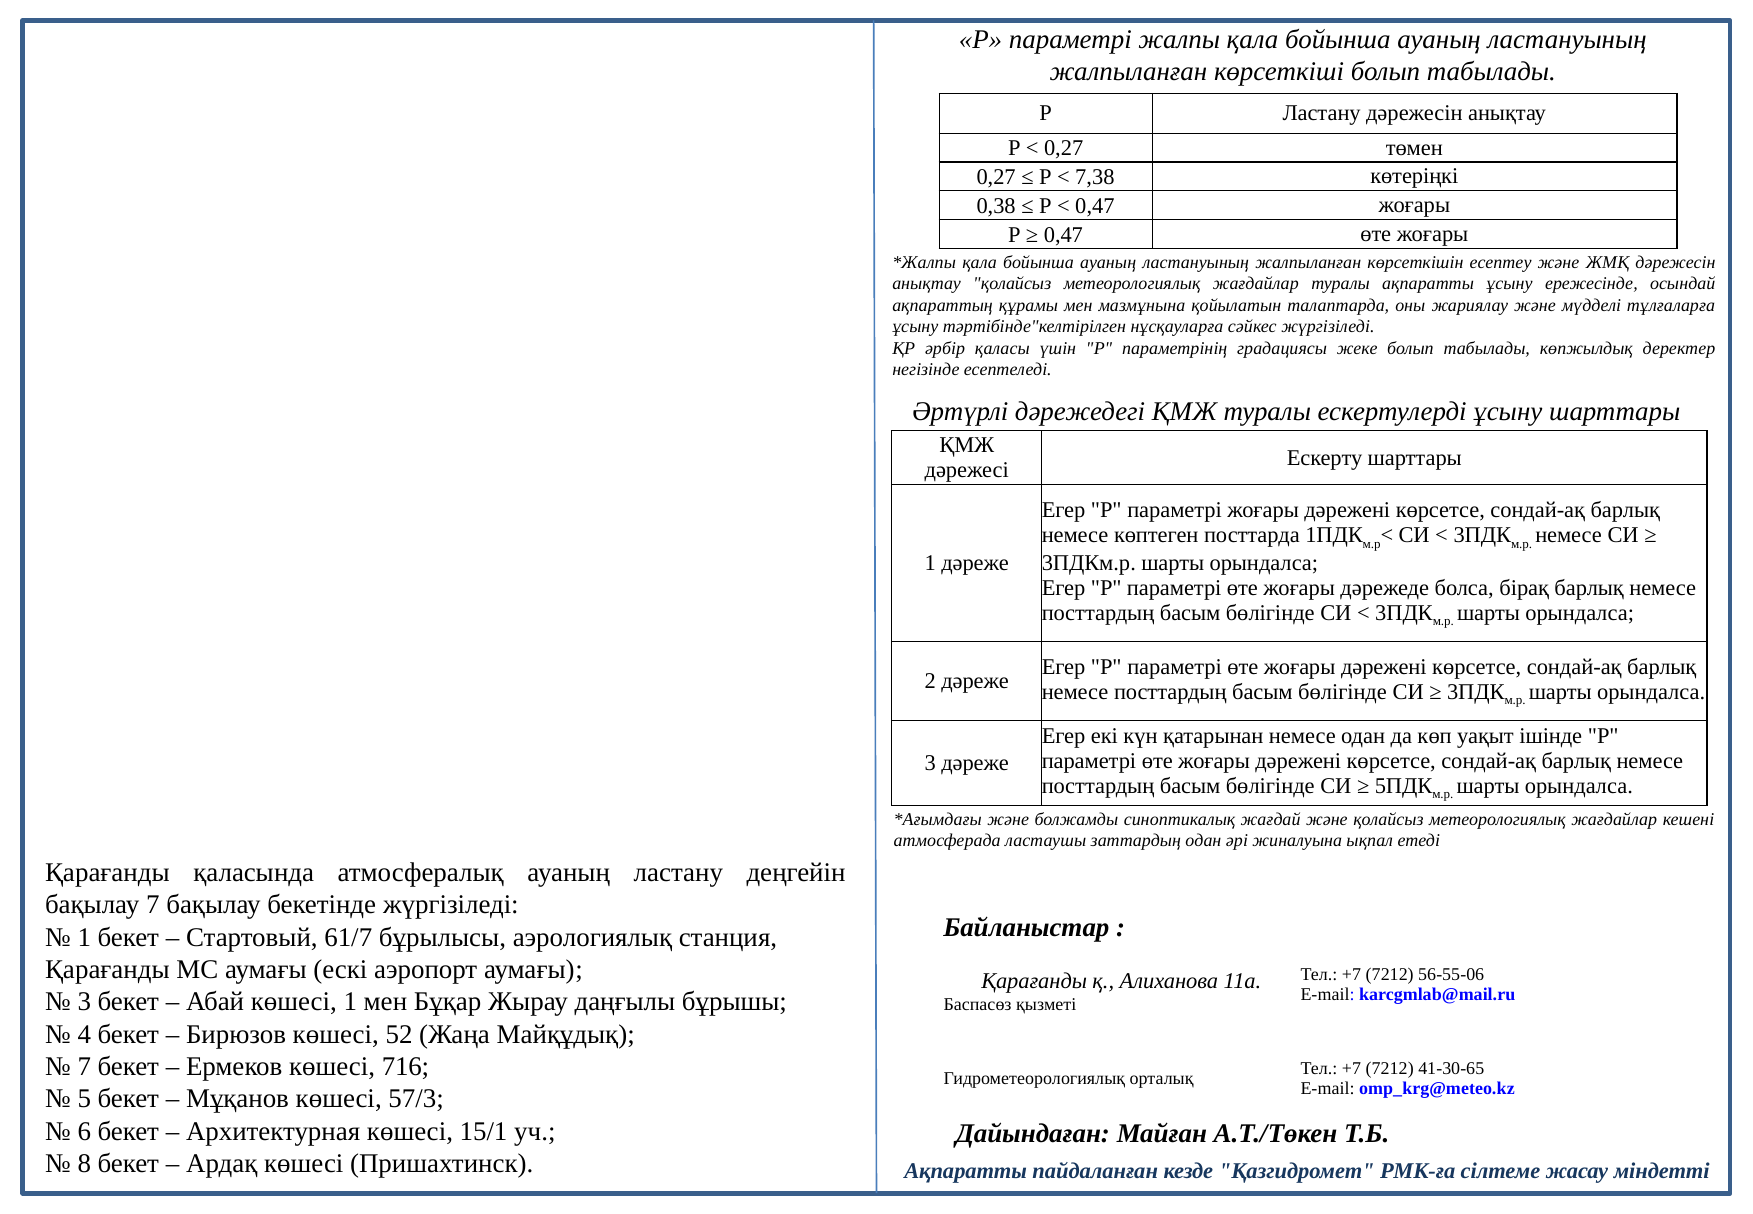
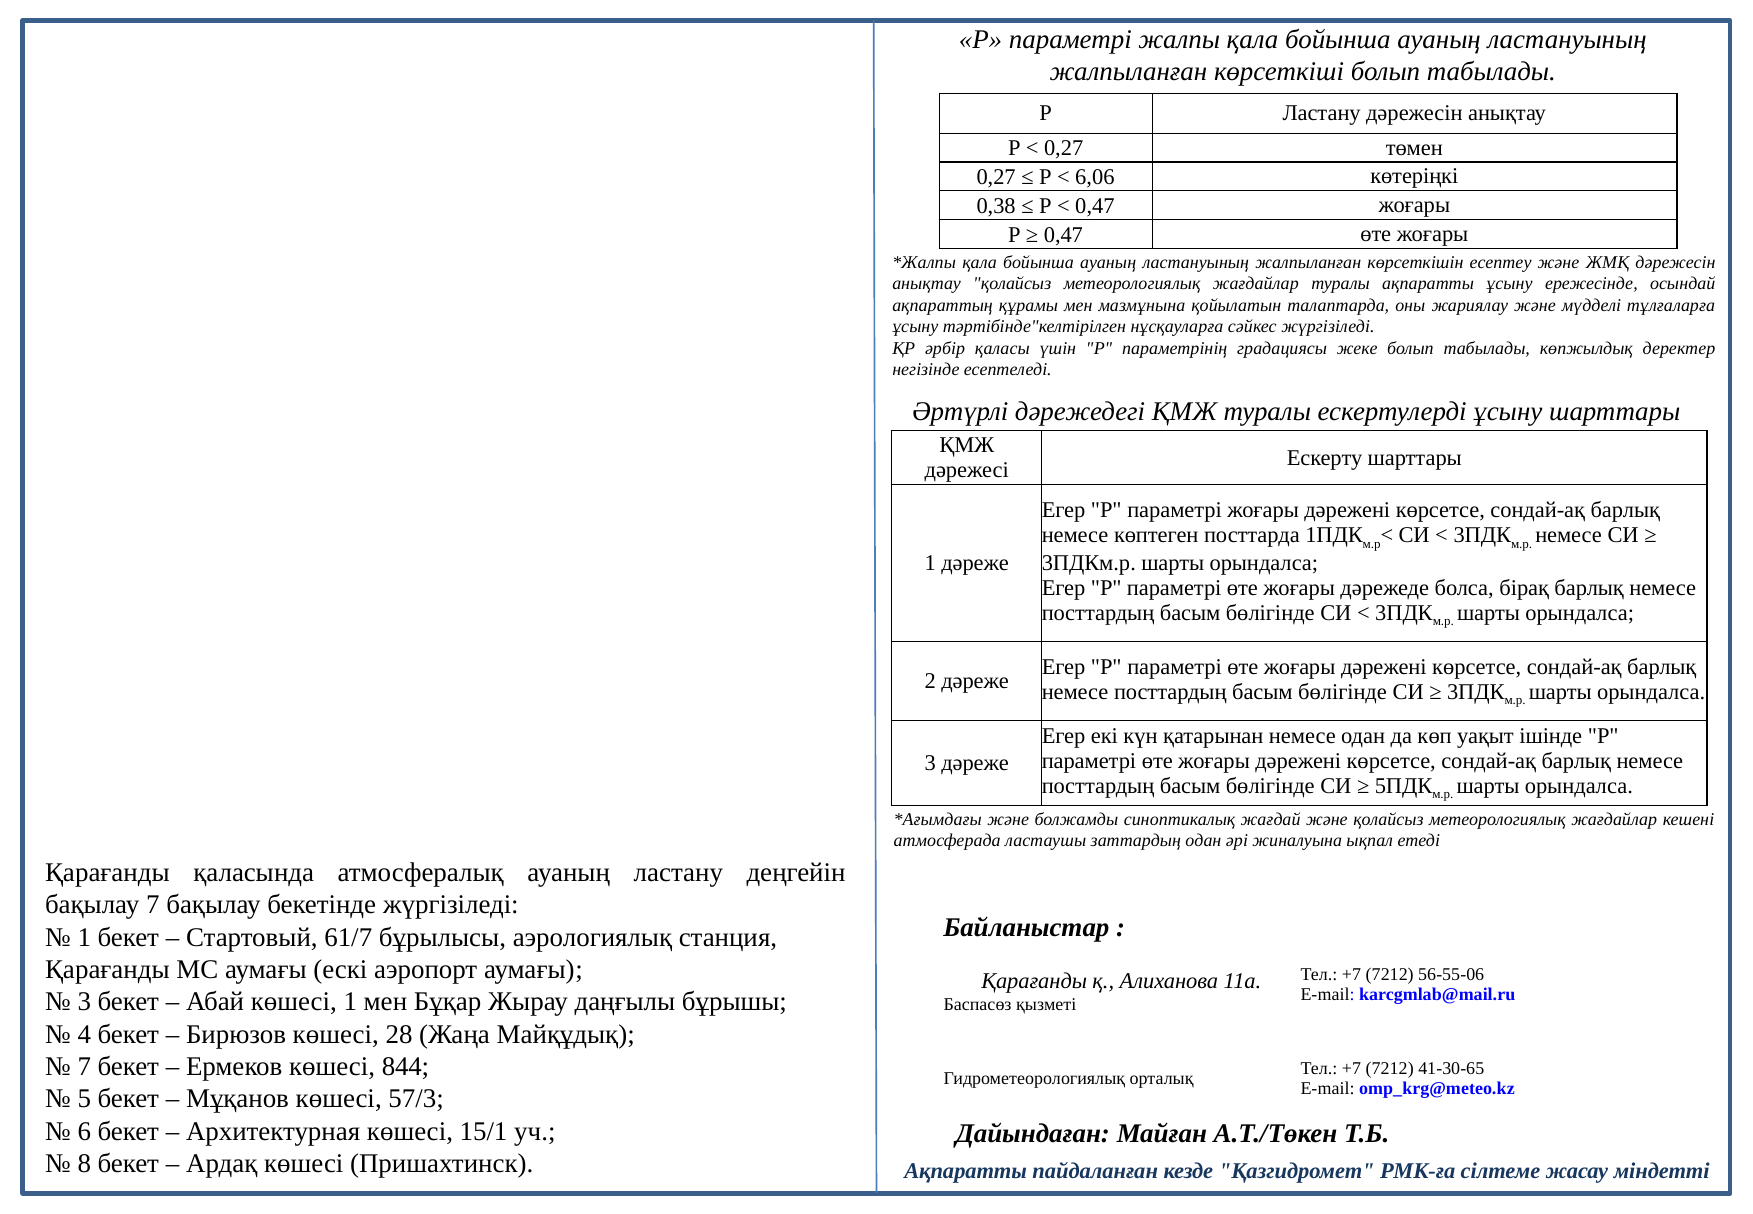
7,38: 7,38 -> 6,06 (1095, 177)
52: 52 -> 28 (399, 1034)
716: 716 -> 844 (405, 1066)
